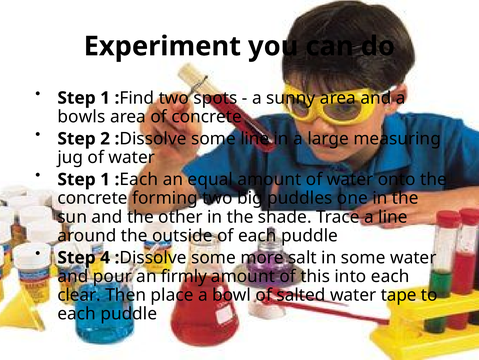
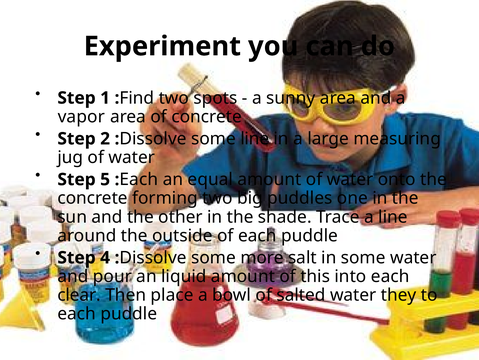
bowls: bowls -> vapor (81, 116)
1: 1 -> 5 (105, 179)
firmly: firmly -> liquid (184, 276)
tape: tape -> they (399, 295)
